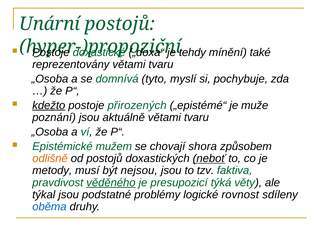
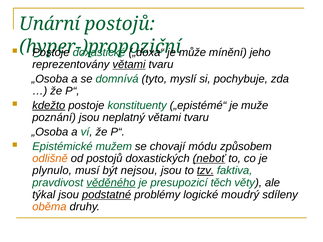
tehdy: tehdy -> může (192, 52)
také: také -> jeho (260, 52)
větami underline: none -> present (129, 65)
přirozených: přirozených -> konstituenty (137, 105)
aktuálně: aktuálně -> neplatný (124, 118)
shora: shora -> módu (203, 146)
metody: metody -> plynulo (52, 171)
tzv underline: none -> present (205, 171)
týká: týká -> těch (221, 183)
podstatné underline: none -> present (107, 195)
rovnost: rovnost -> moudrý (240, 195)
oběma colour: blue -> orange (49, 207)
